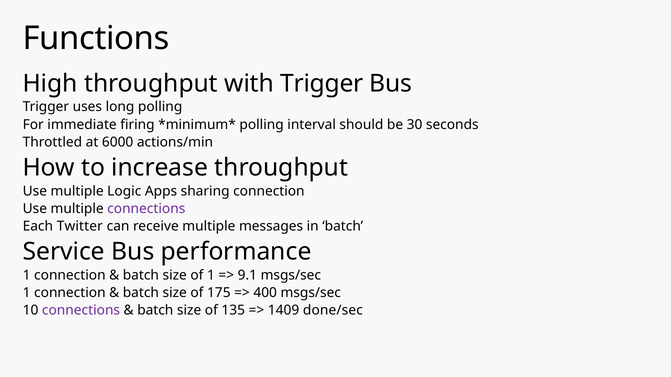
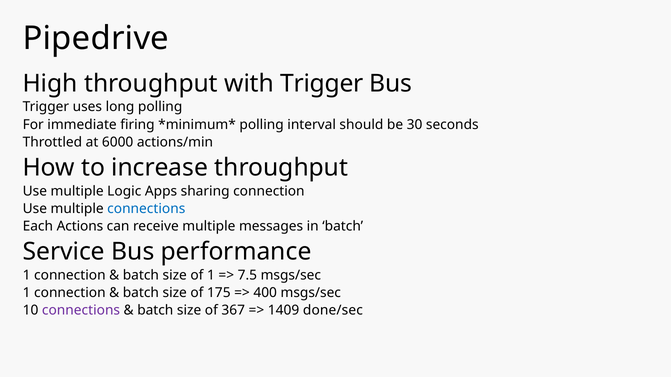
Functions: Functions -> Pipedrive (96, 38)
connections colour: purple -> blue (146, 209)
Twitter: Twitter -> Actions (80, 226)
9.1: 9.1 -> 7.5 (247, 275)
135: 135 -> 367 (233, 311)
